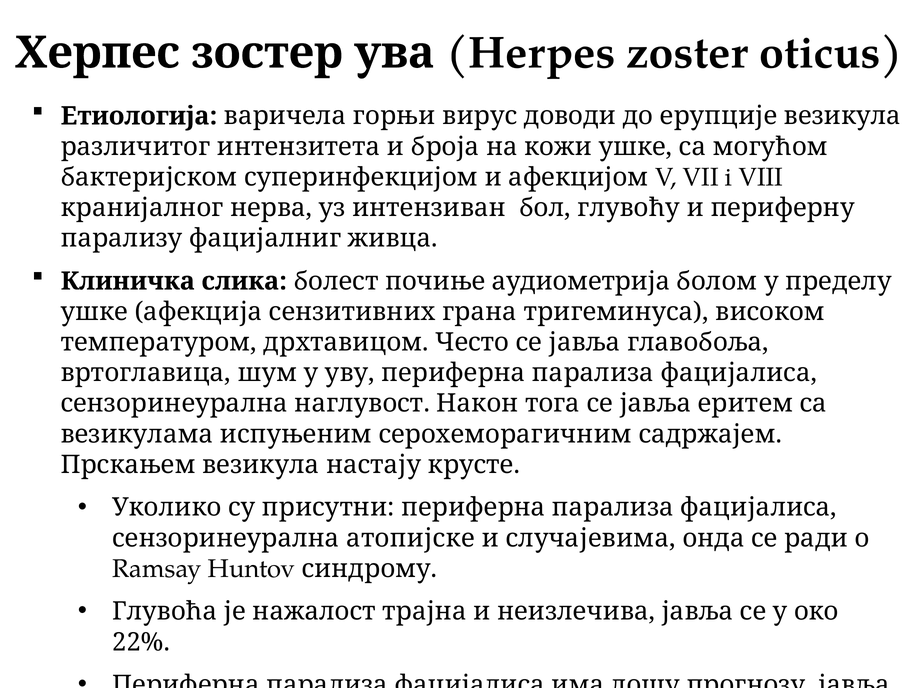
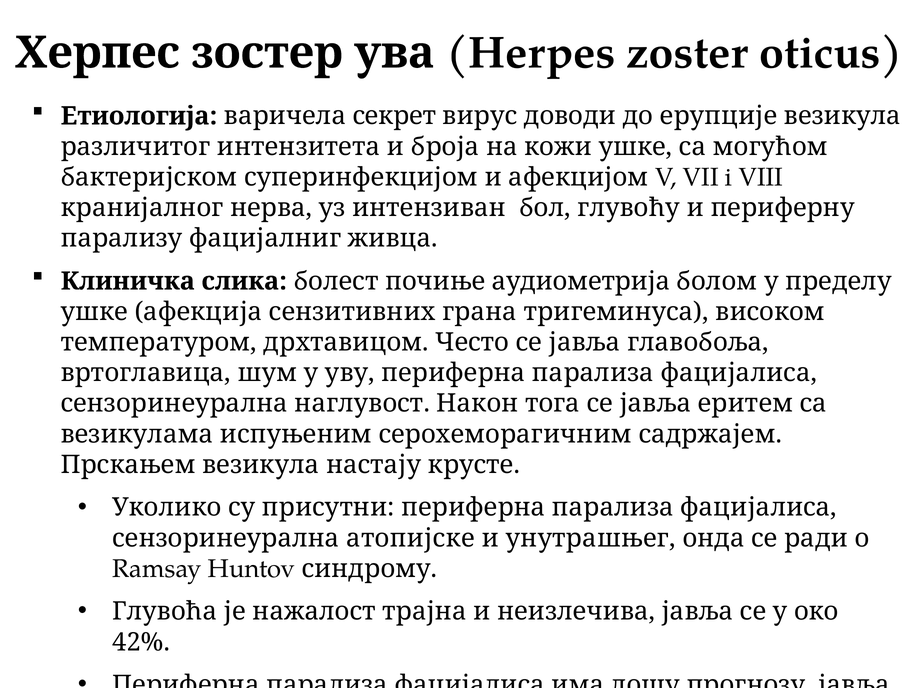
горњи: горњи -> секрет (394, 116)
случајевима: случајевима -> унутрашњег (591, 539)
22%: 22% -> 42% (141, 643)
